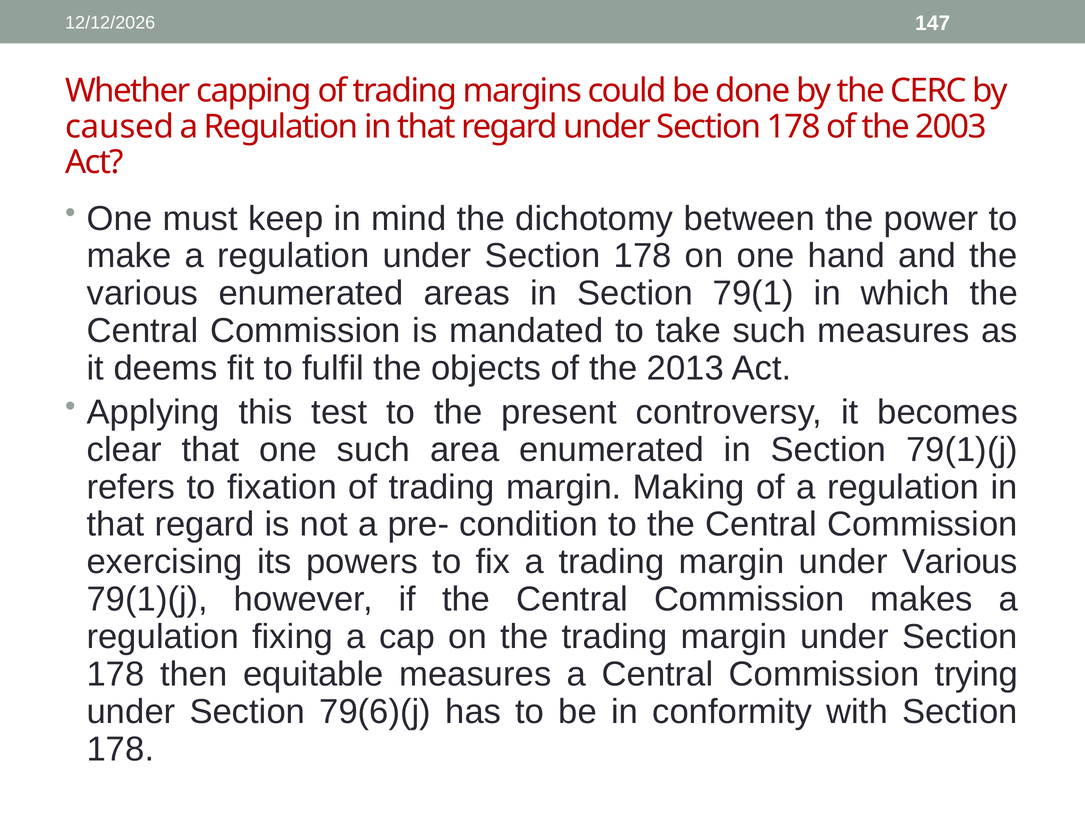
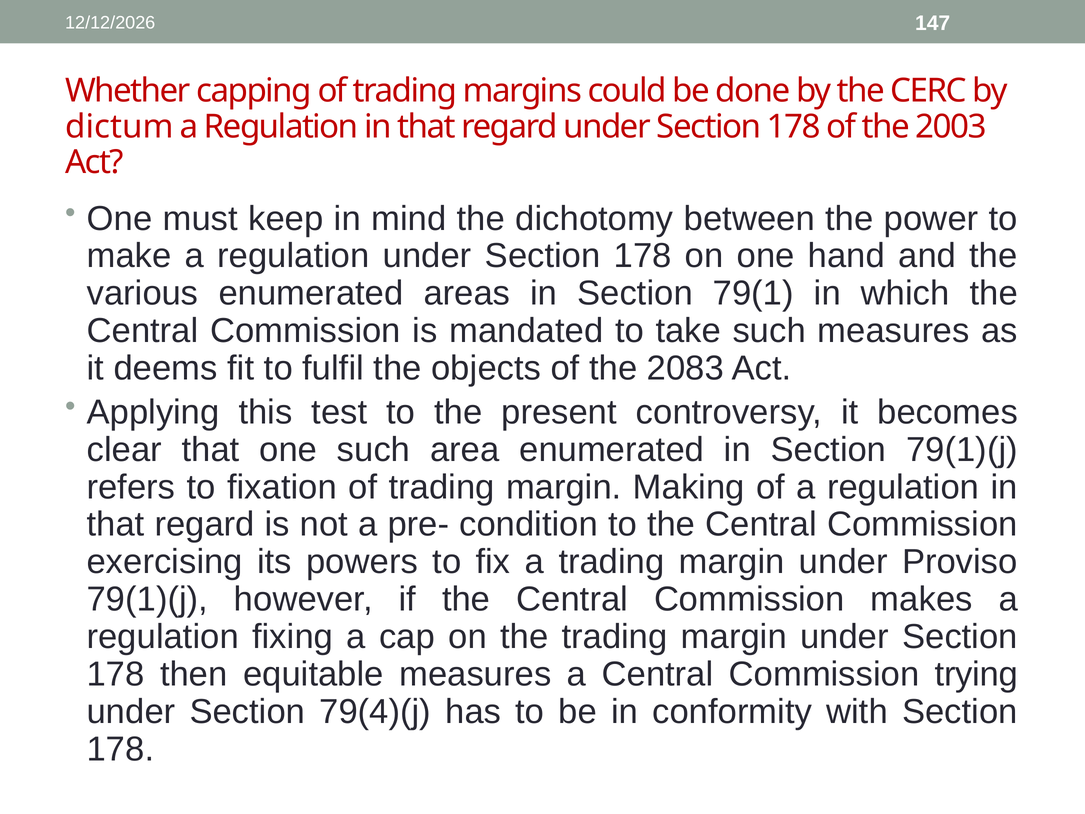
caused: caused -> dictum (120, 127)
2013: 2013 -> 2083 (685, 368)
under Various: Various -> Proviso (960, 562)
79(6)(j: 79(6)(j -> 79(4)(j (375, 711)
